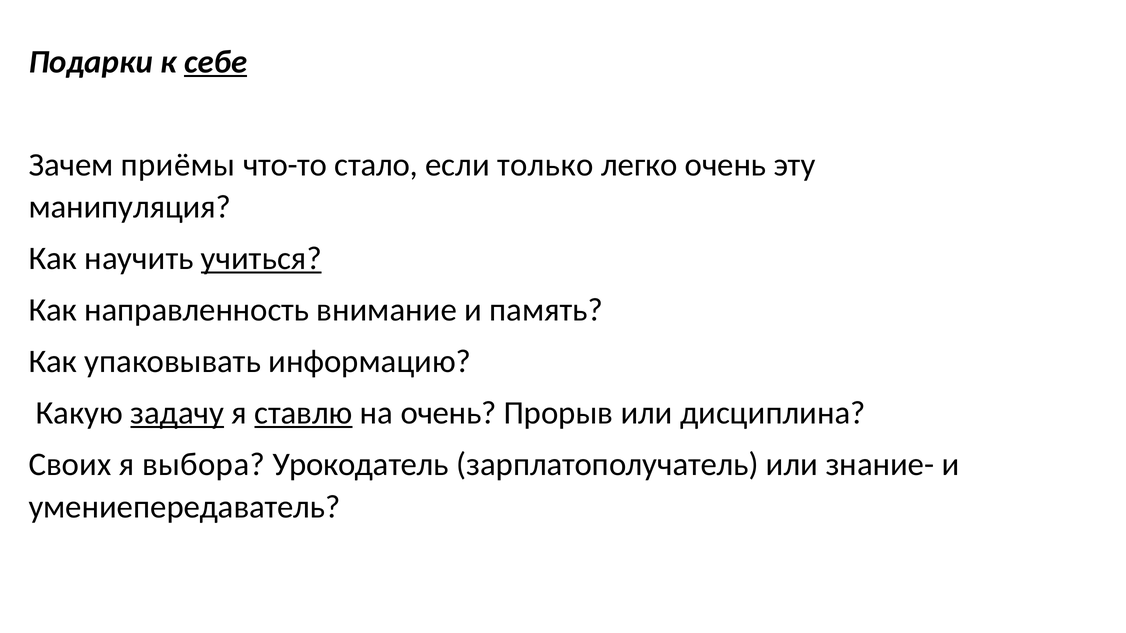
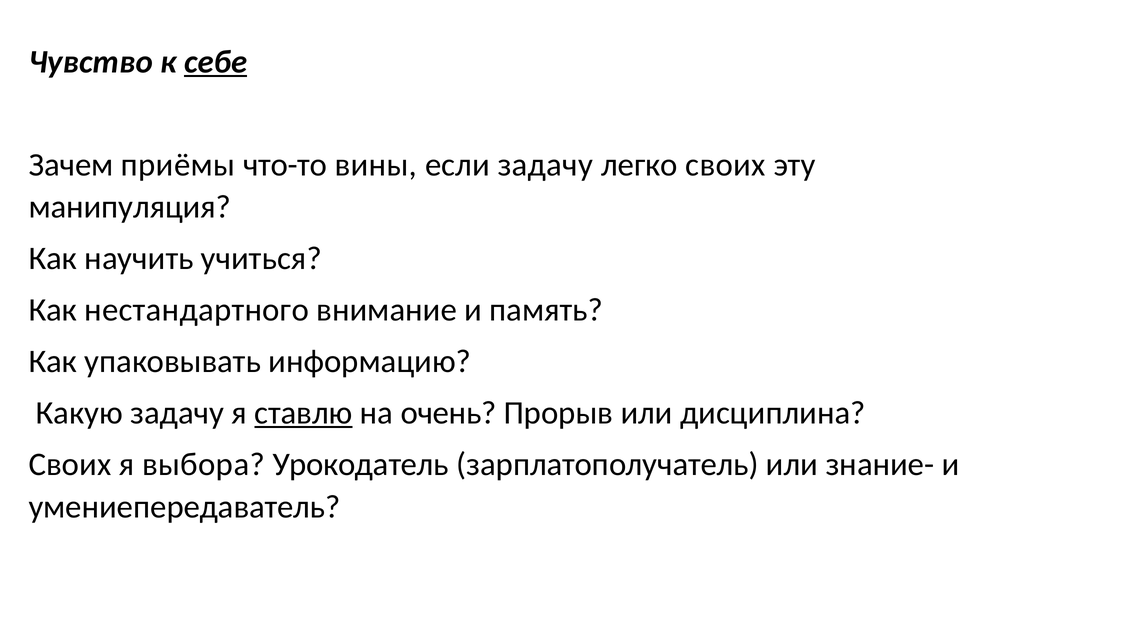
Подарки: Подарки -> Чувство (91, 62)
стало: стало -> вины (376, 165)
если только: только -> задачу (545, 165)
легко очень: очень -> своих (725, 165)
учиться underline: present -> none (261, 259)
направленность: направленность -> нестандартного (197, 310)
задачу underline: present -> none (177, 413)
